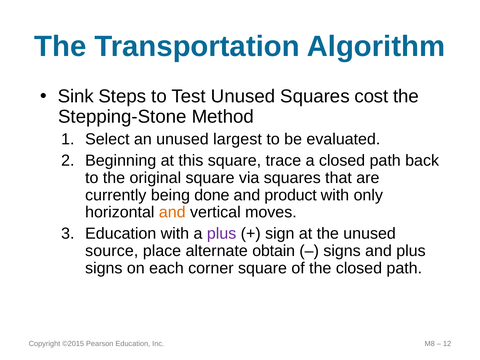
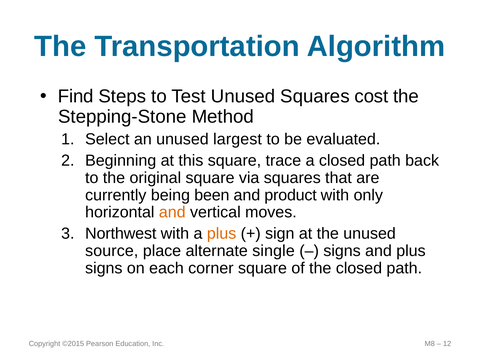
Sink: Sink -> Find (76, 96)
done: done -> been (212, 195)
Education: Education -> Northwest (121, 234)
plus colour: purple -> orange (222, 234)
obtain: obtain -> single (274, 251)
